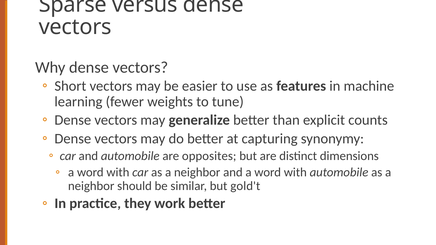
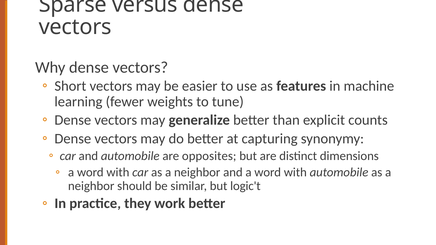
gold't: gold't -> logic't (245, 186)
